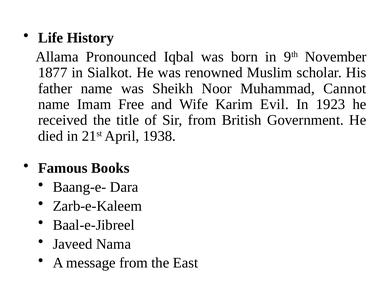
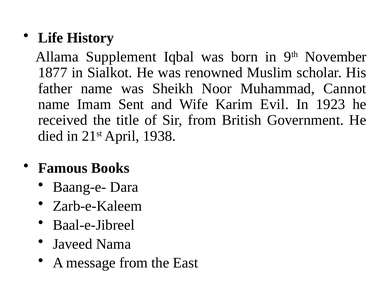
Pronounced: Pronounced -> Supplement (121, 57)
Free: Free -> Sent (131, 104)
